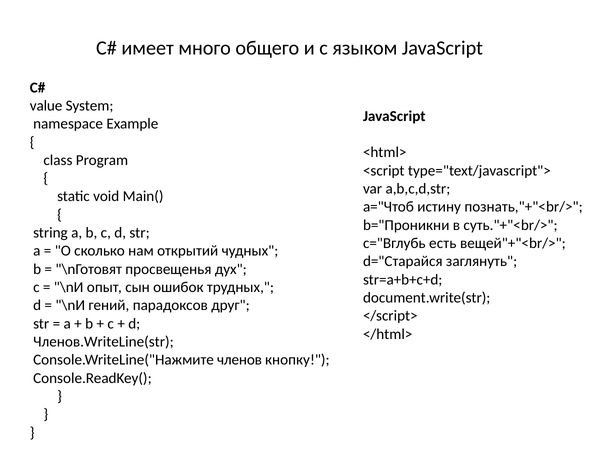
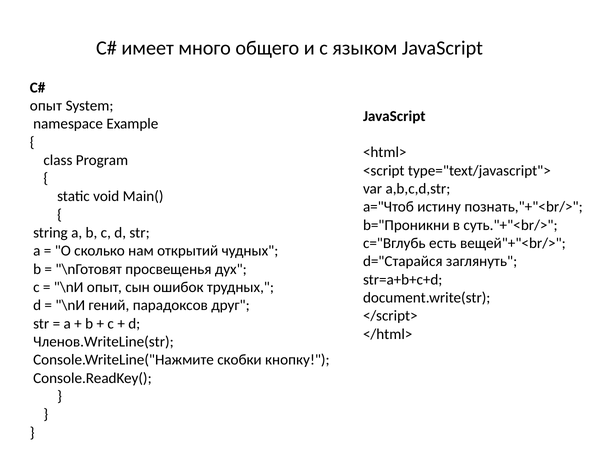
value: value -> опыт (46, 106)
членов: членов -> скобки (239, 360)
